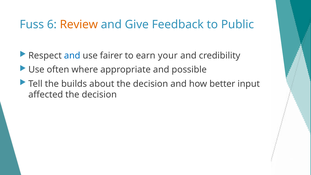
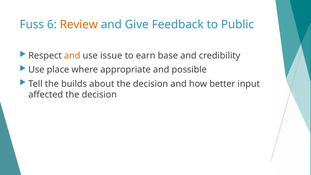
and colour: blue -> orange (72, 56)
fairer: fairer -> issue (111, 56)
your: your -> base (168, 56)
often: often -> place (58, 70)
